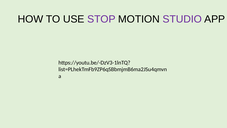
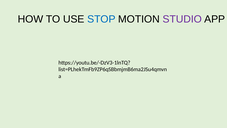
STOP colour: purple -> blue (101, 19)
